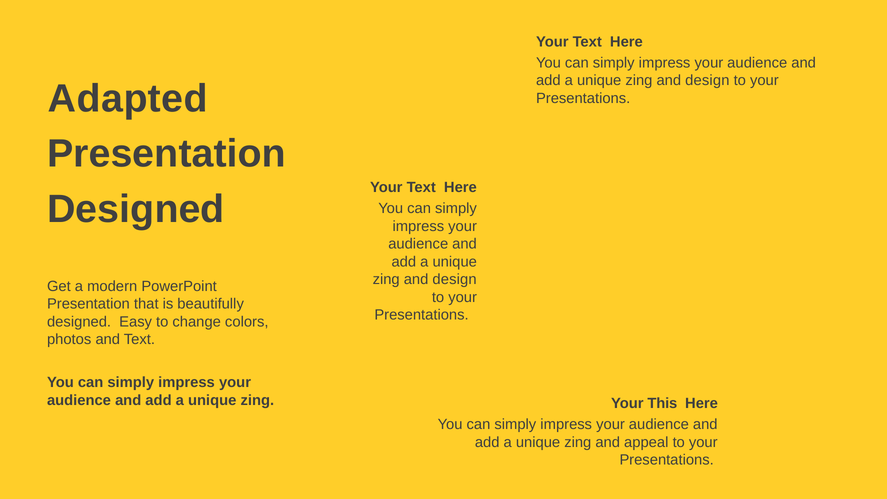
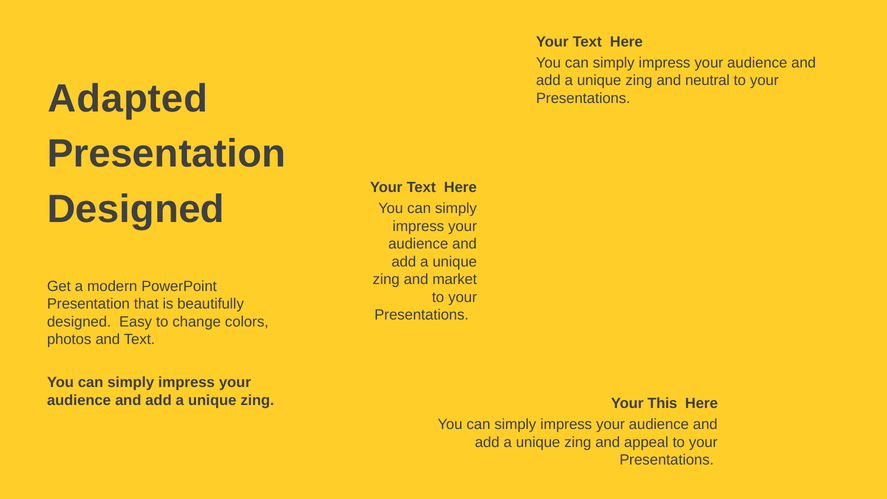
design: design -> neutral (707, 81)
design: design -> market (455, 279)
